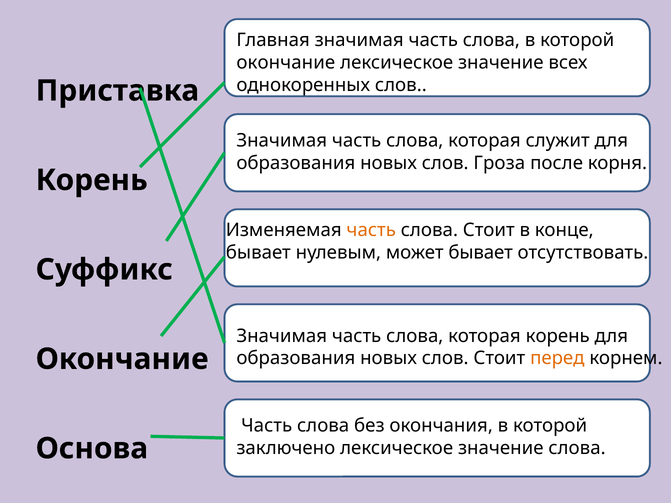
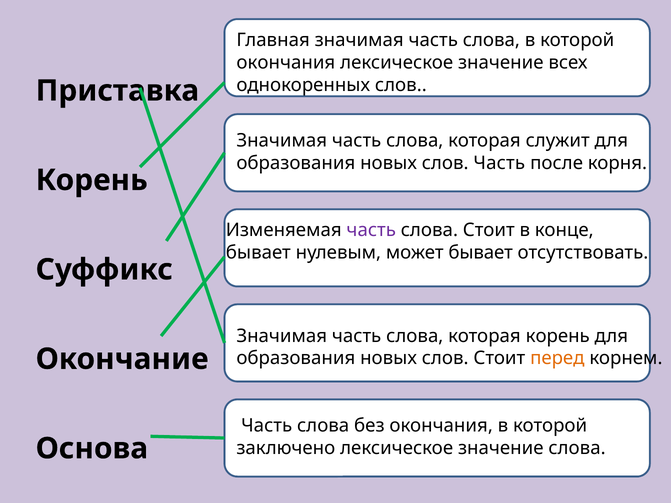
окончание: окончание -> окончания (286, 63)
слов Гроза: Гроза -> Часть (499, 163)
часть colour: orange -> purple (371, 230)
